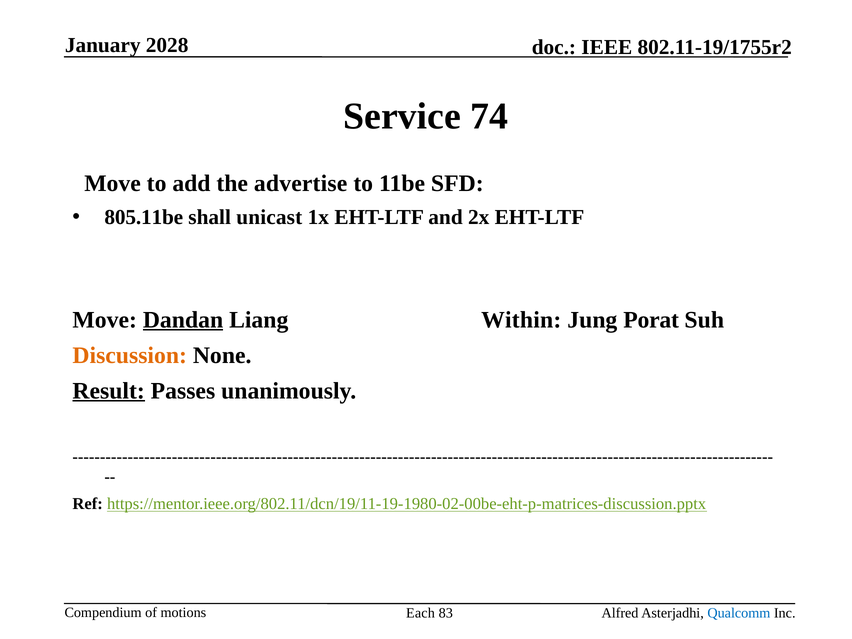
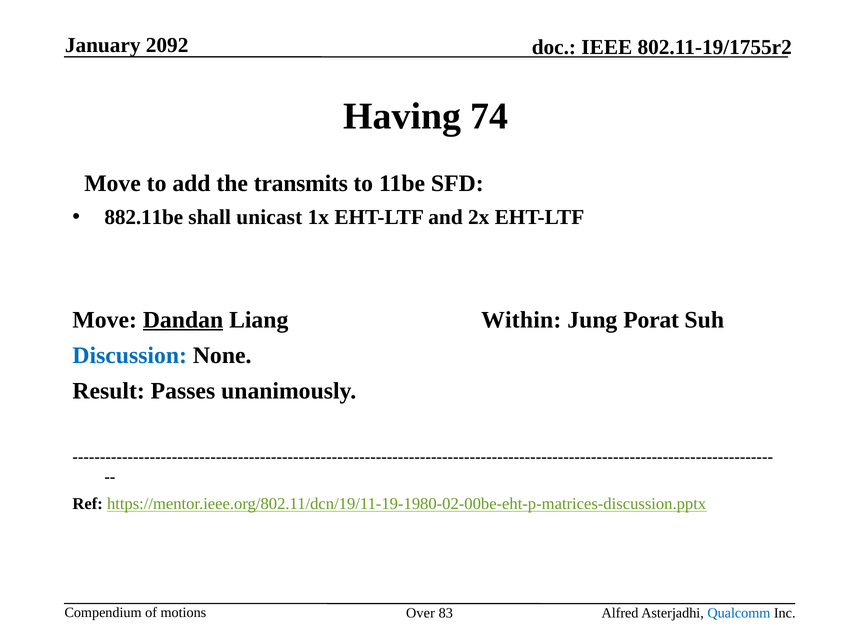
2028: 2028 -> 2092 (167, 45)
Service: Service -> Having (402, 116)
advertise: advertise -> transmits (301, 183)
805.11be: 805.11be -> 882.11be (144, 217)
Discussion colour: orange -> blue (130, 355)
Result underline: present -> none (109, 391)
Each: Each -> Over (420, 613)
